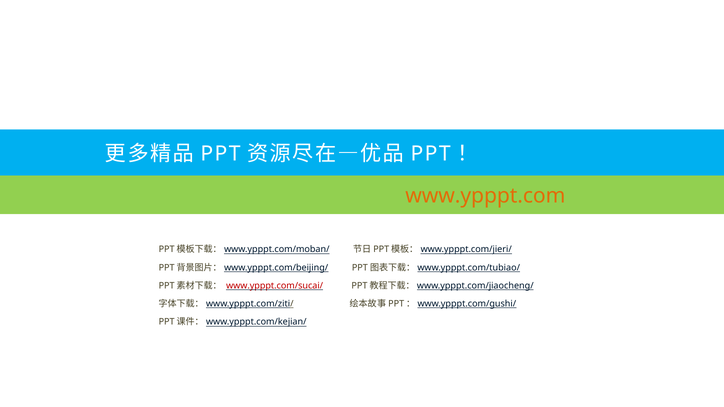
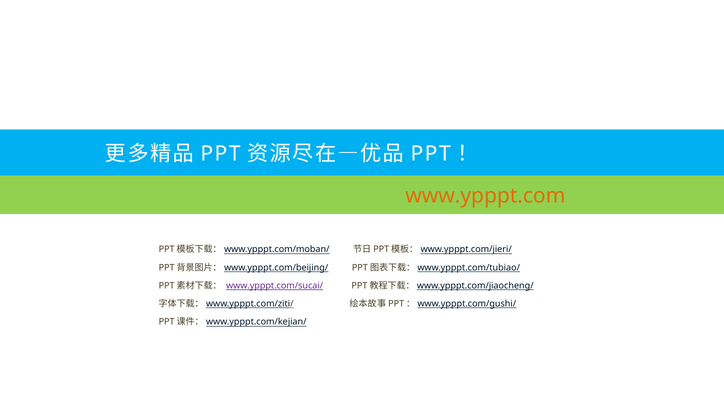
www.ypppt.com/sucai/ colour: red -> purple (275, 286)
